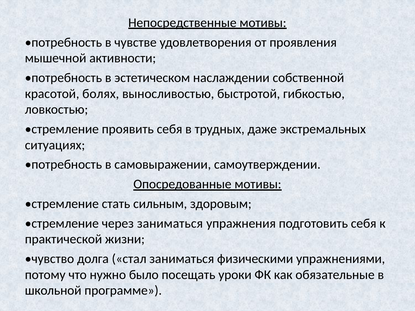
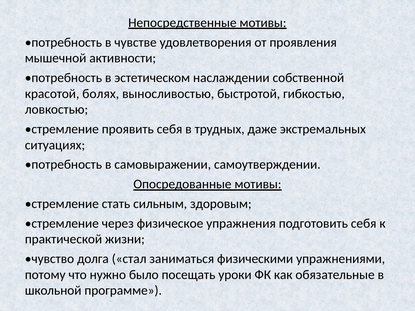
через заниматься: заниматься -> физическое (170, 224)
